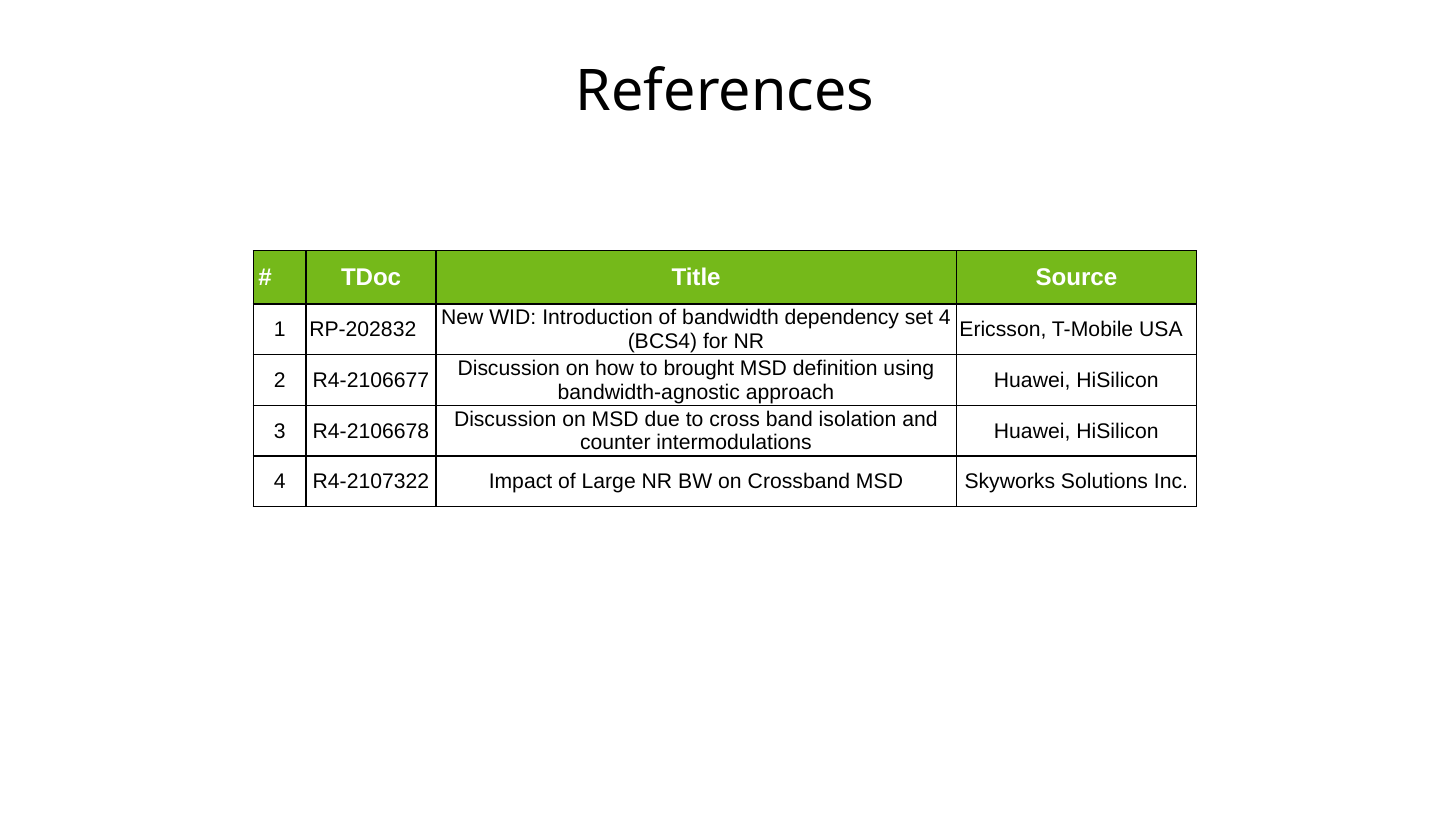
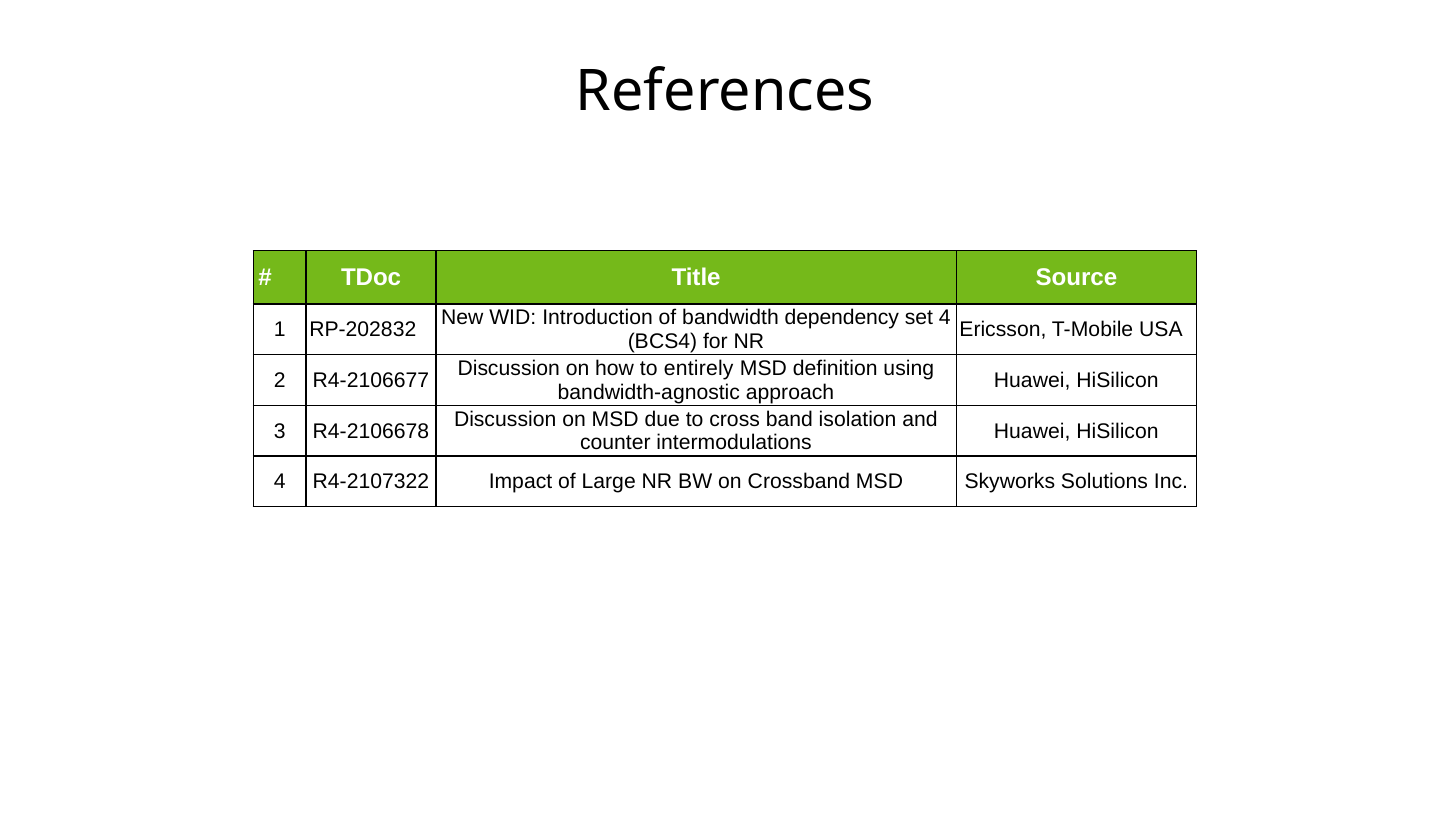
brought: brought -> entirely (699, 368)
